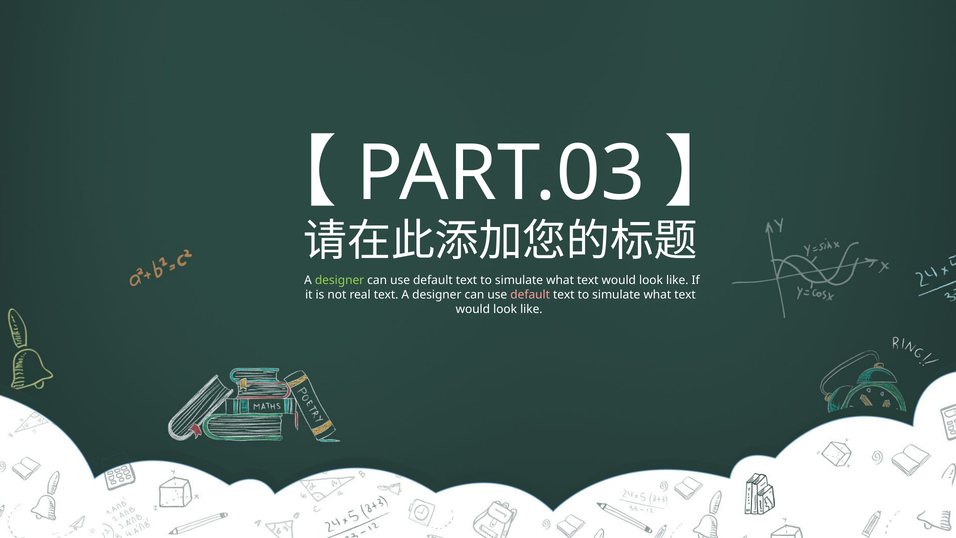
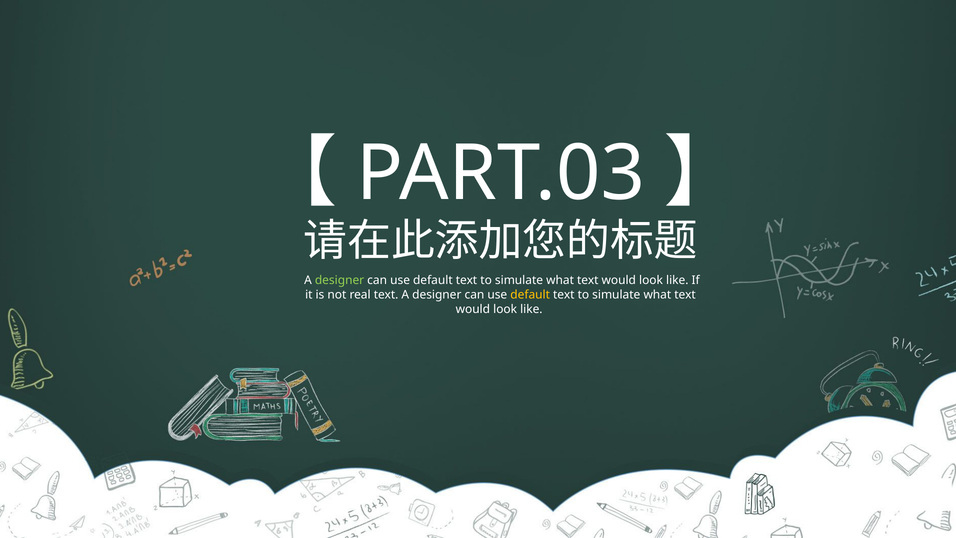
default colour: pink -> yellow (530, 295)
